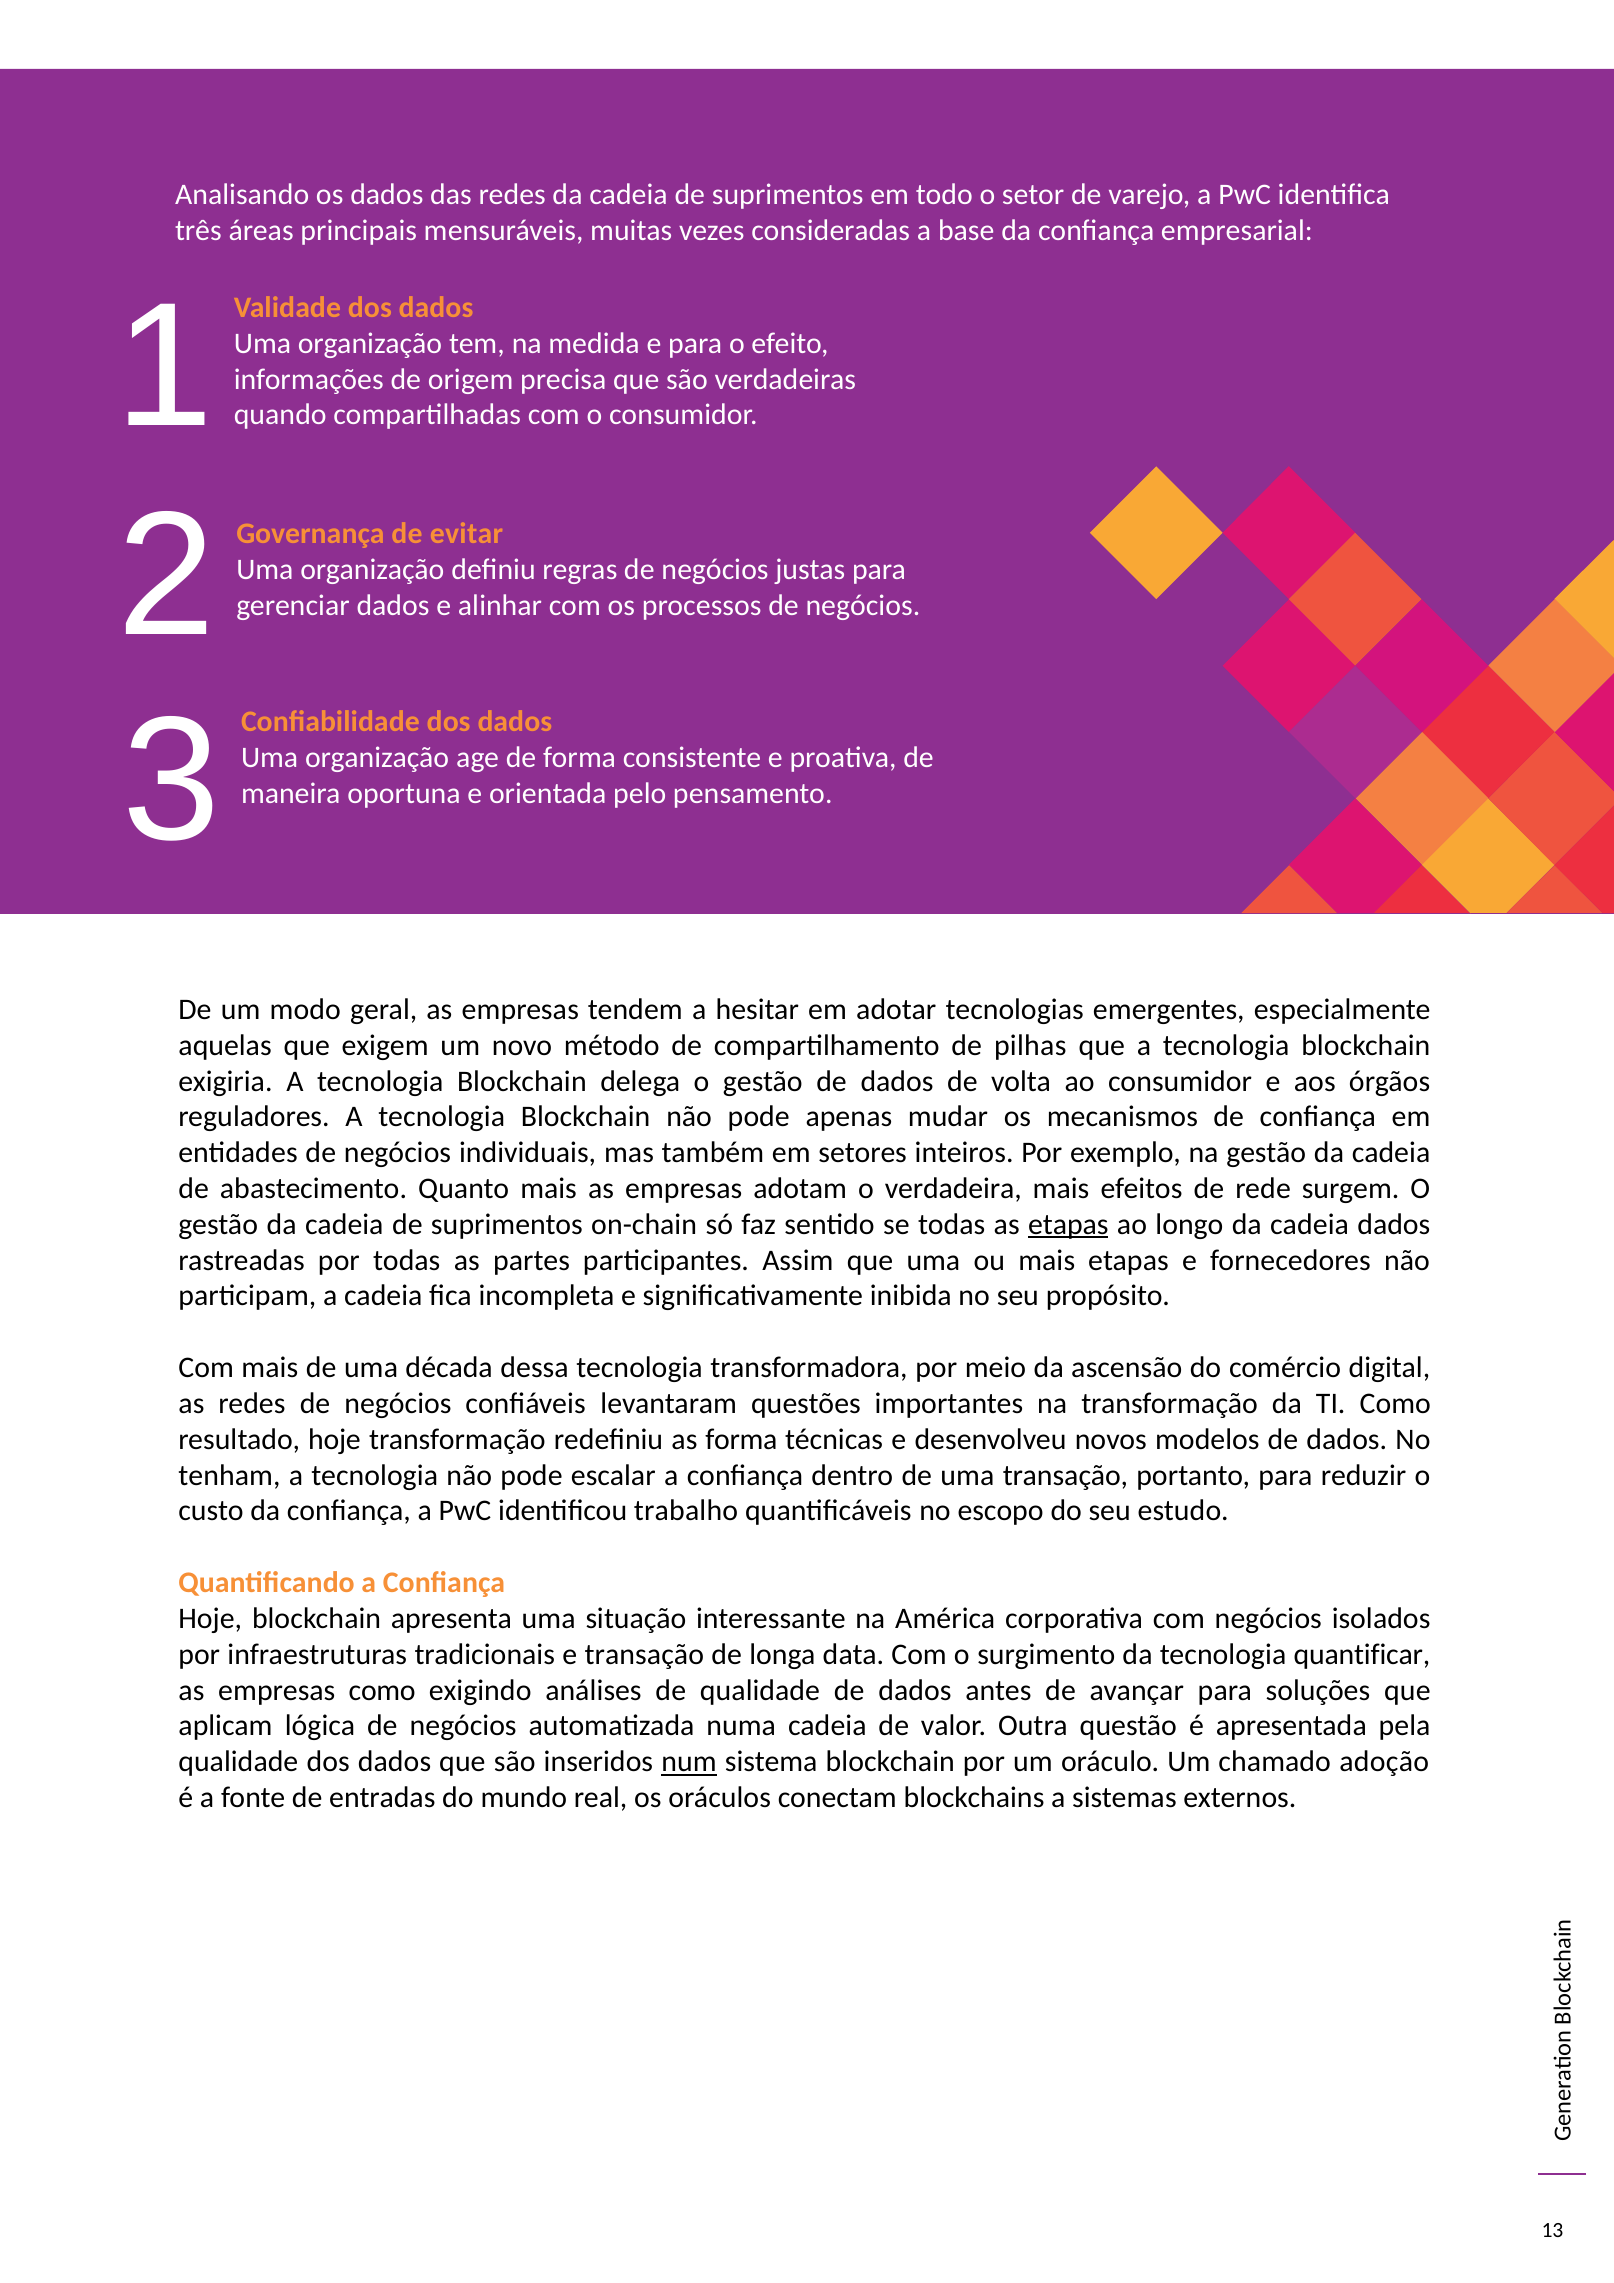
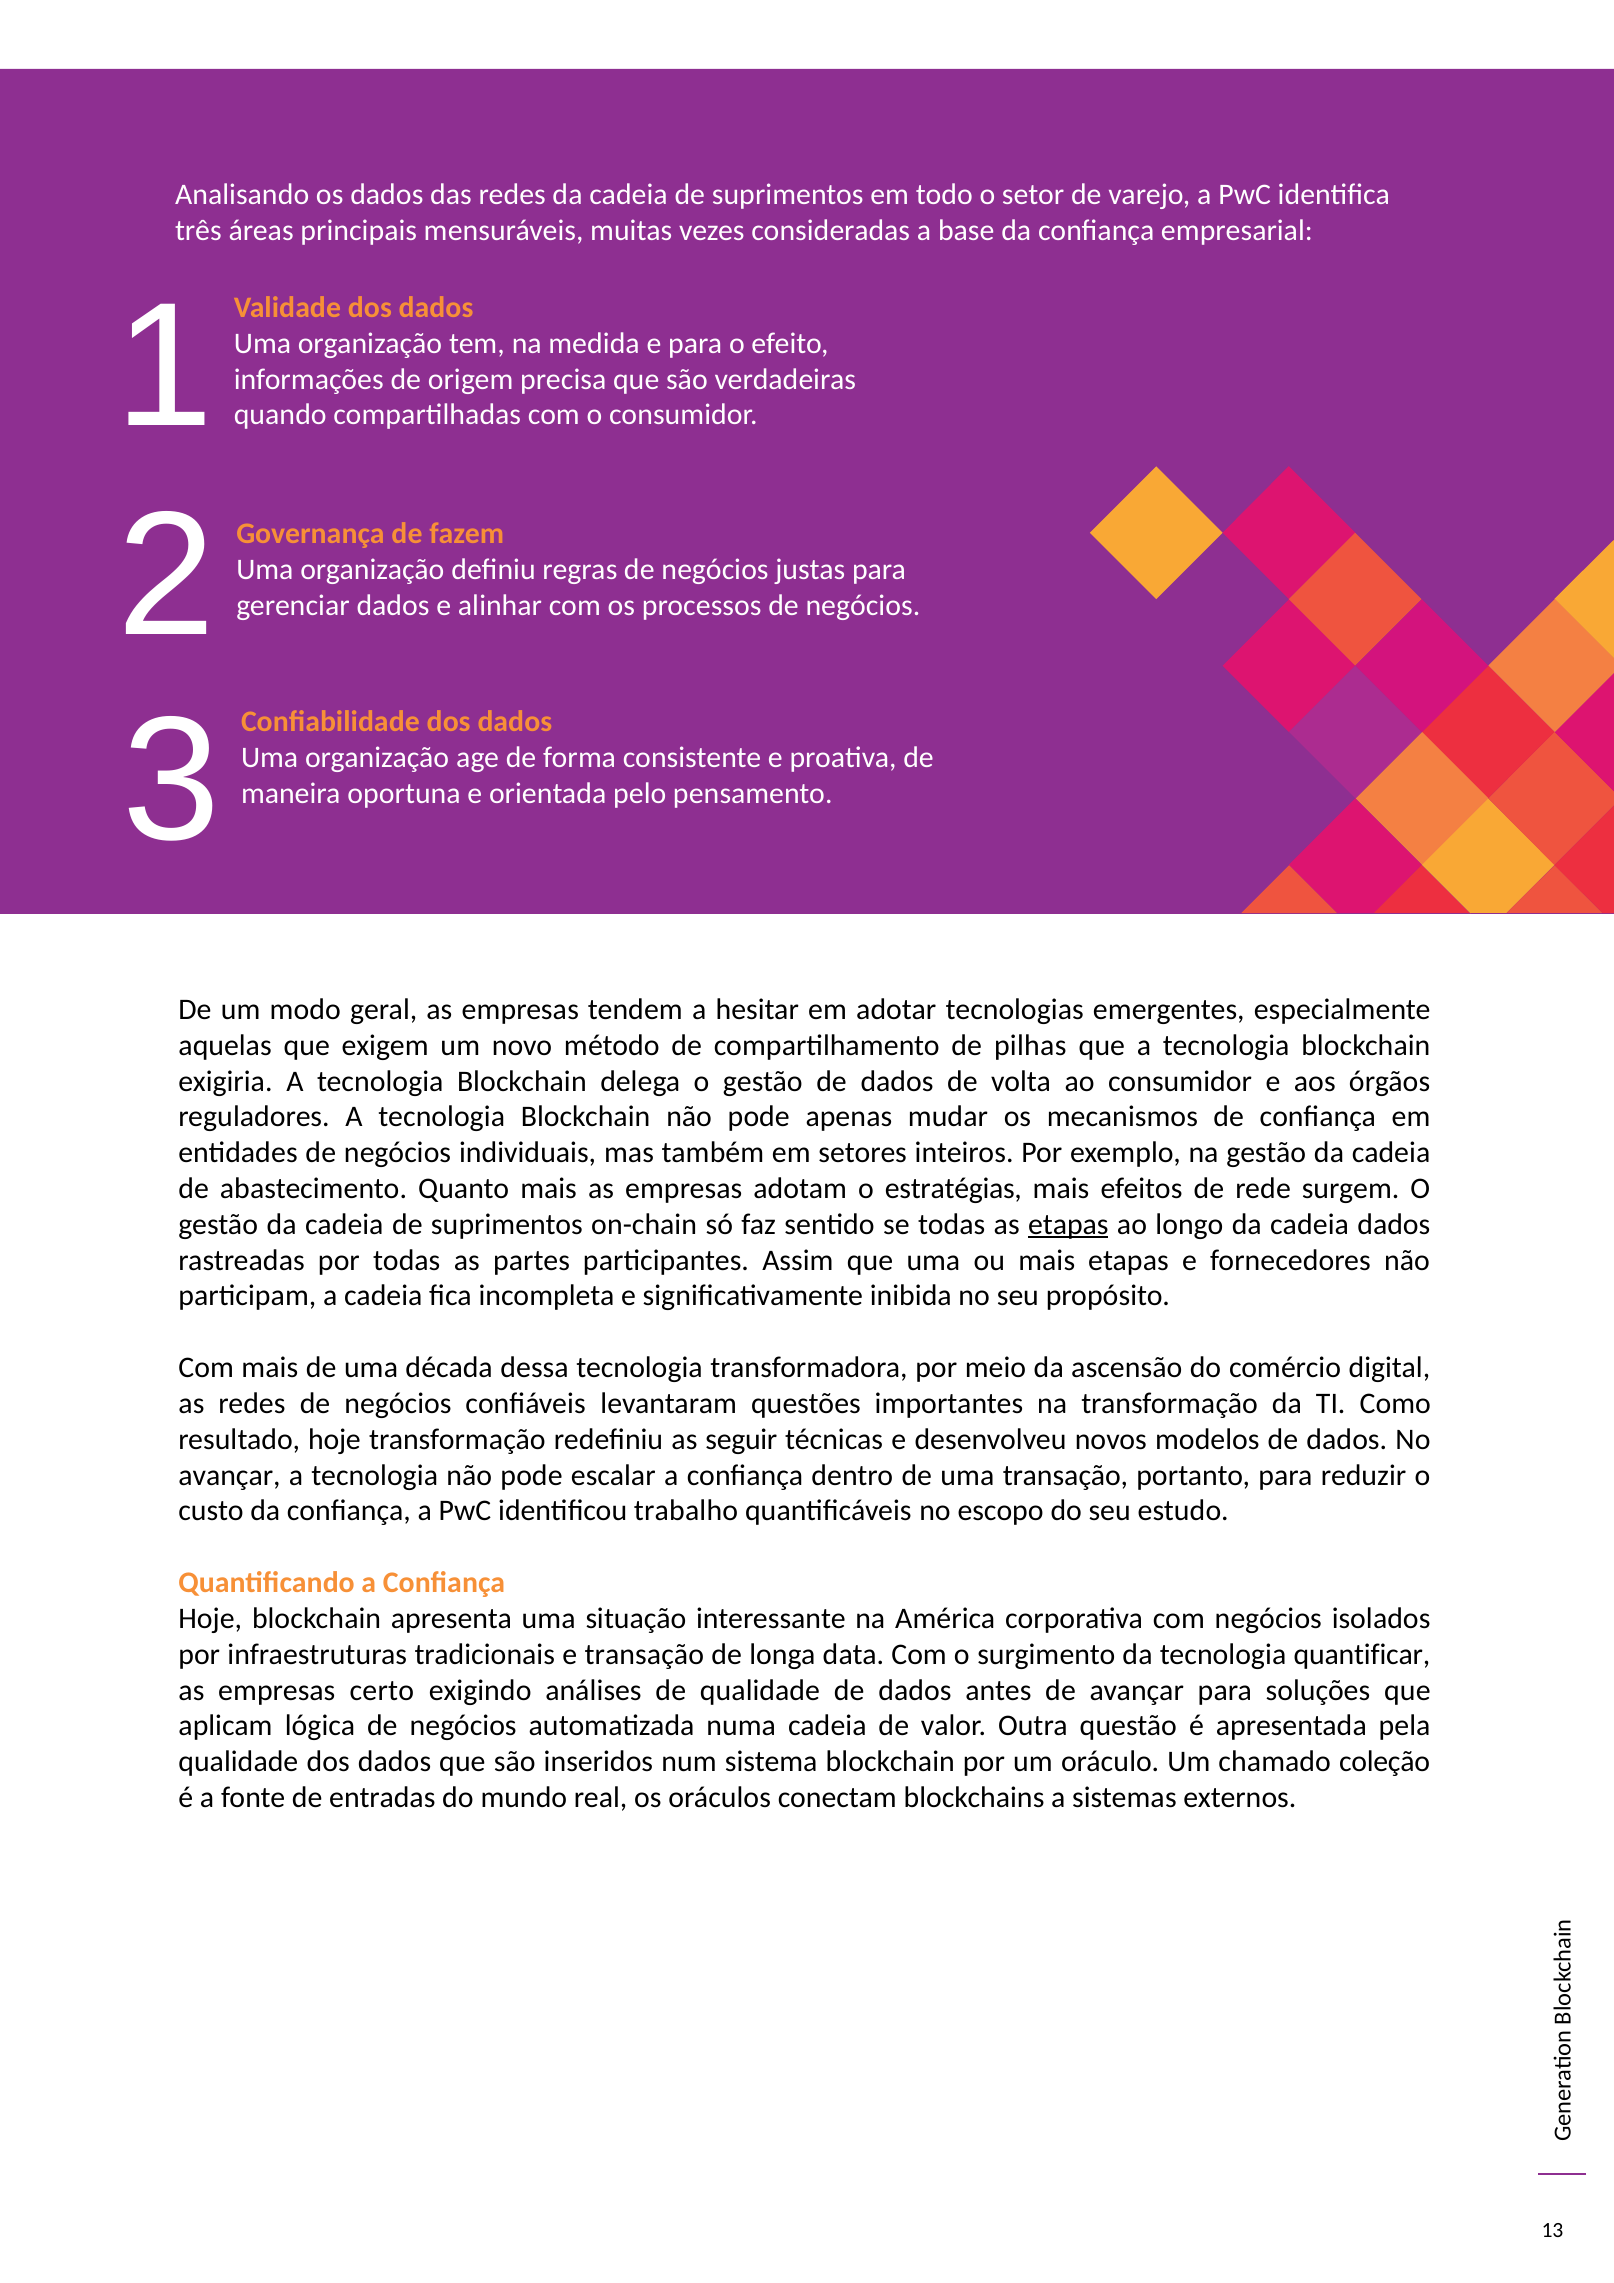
evitar: evitar -> fazem (467, 534)
verdadeira: verdadeira -> estratégias (953, 1188)
as forma: forma -> seguir (741, 1439)
tenham: tenham -> avançar (230, 1475)
empresas como: como -> certo (382, 1690)
num underline: present -> none (689, 1762)
adoção: adoção -> coleção (1385, 1762)
